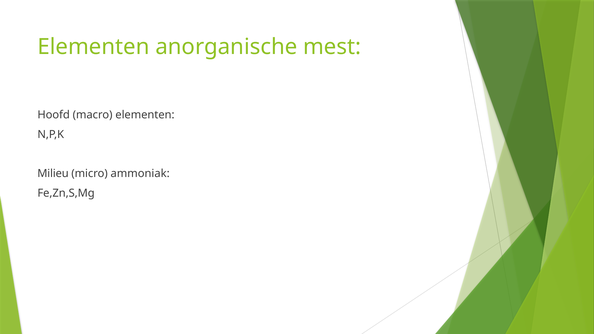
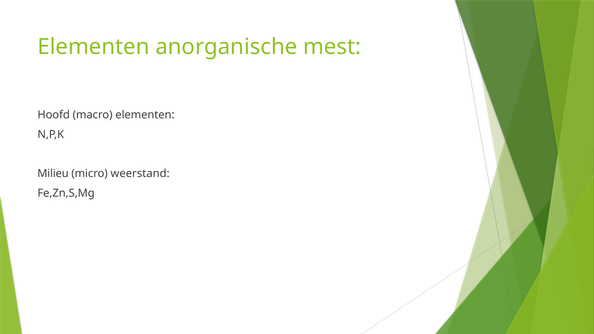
ammoniak: ammoniak -> weerstand (140, 174)
